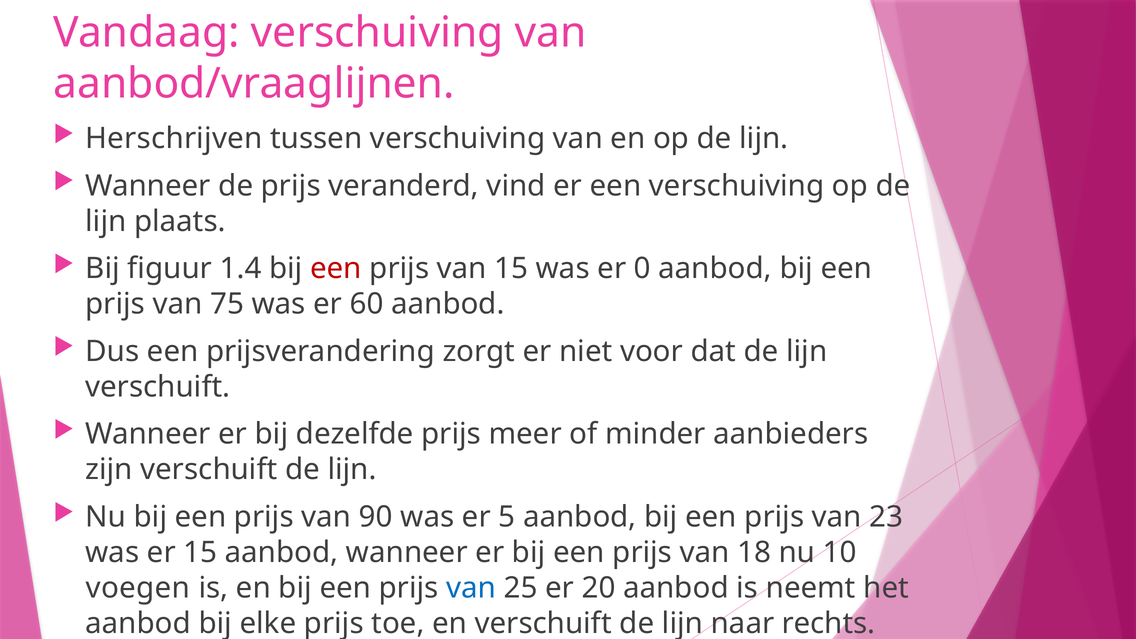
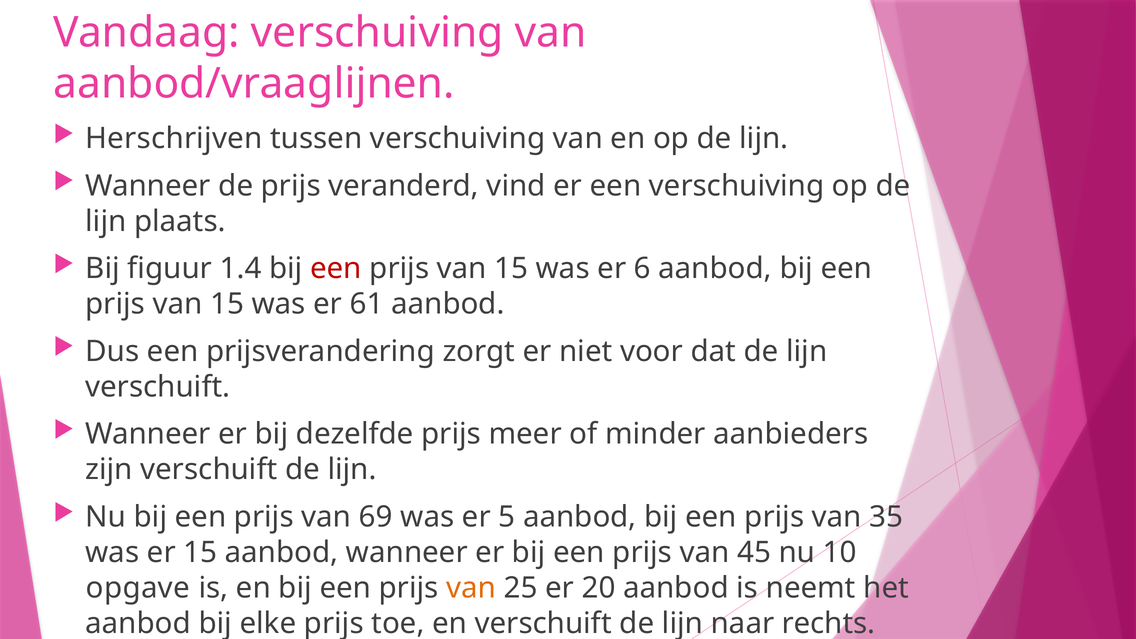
0: 0 -> 6 (642, 269)
75: 75 -> 15 (227, 304)
60: 60 -> 61 (367, 304)
90: 90 -> 69 (376, 517)
23: 23 -> 35 (886, 517)
18: 18 -> 45 (754, 553)
voegen: voegen -> opgave (138, 588)
van colour: blue -> orange (471, 588)
